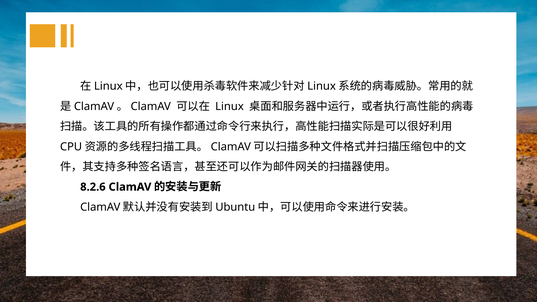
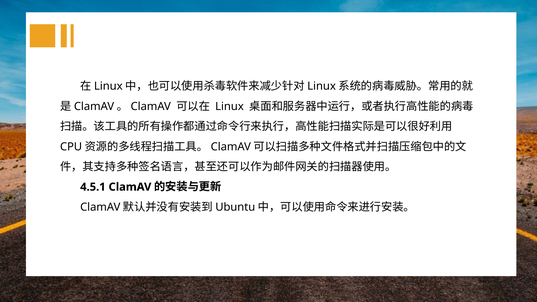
8.2.6: 8.2.6 -> 4.5.1 (93, 187)
